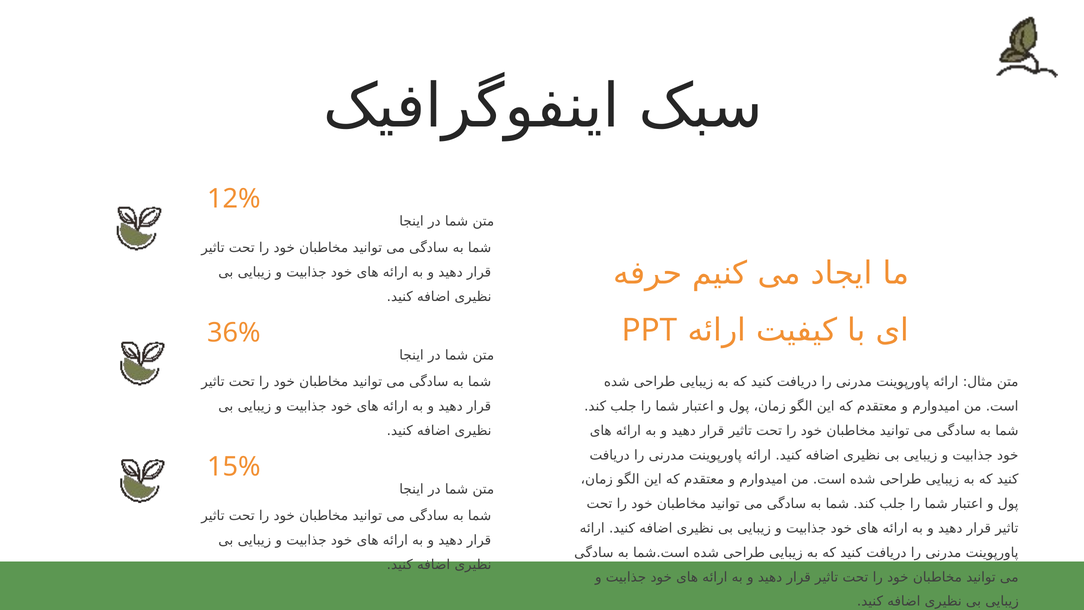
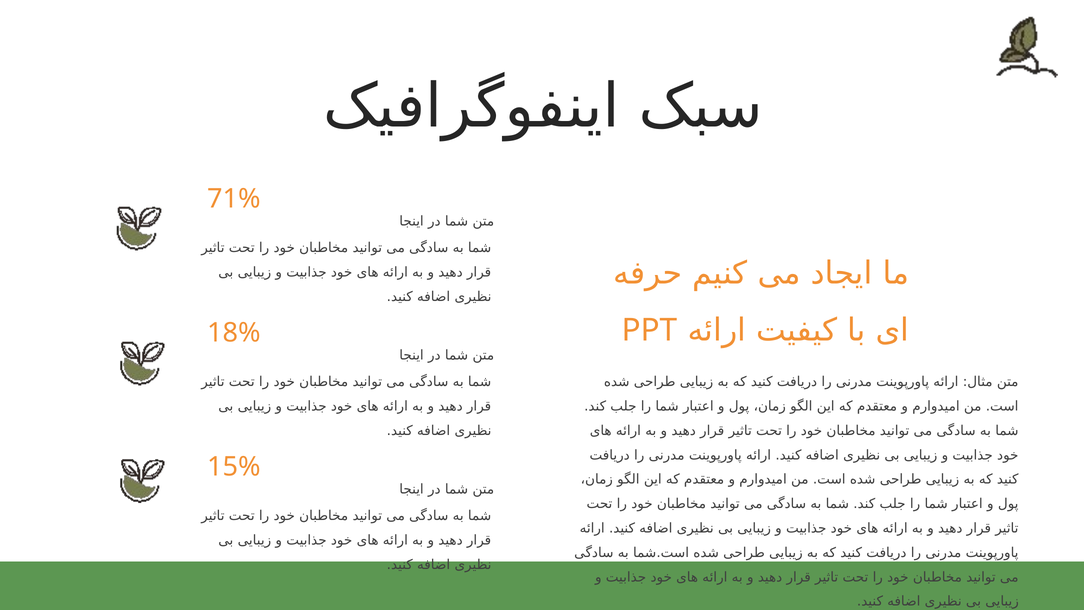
12%: 12% -> 71% (234, 199)
36%: 36% -> 18% (234, 333)
